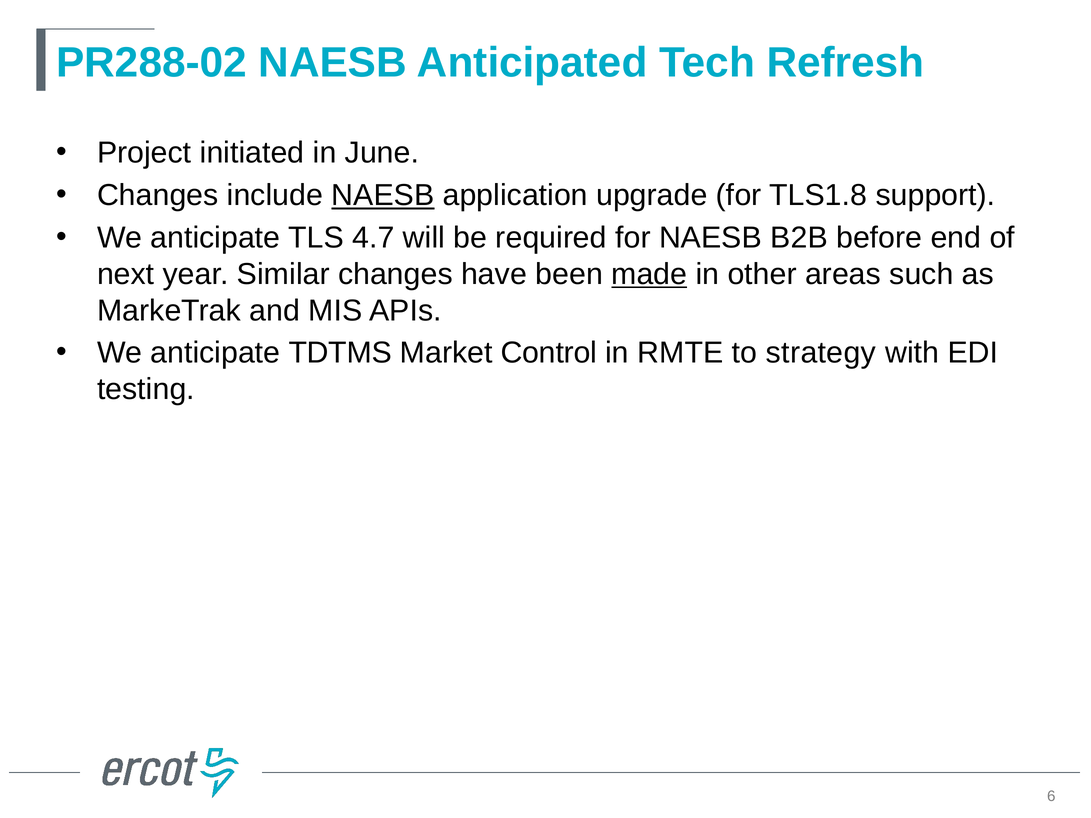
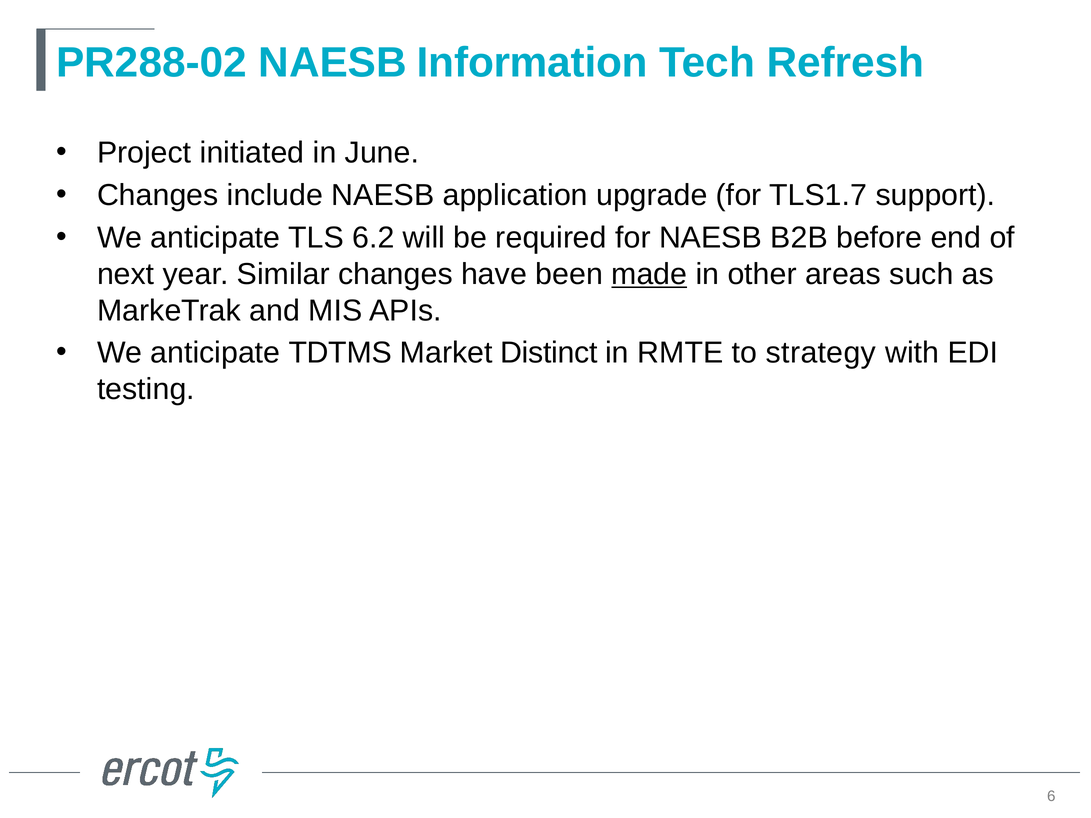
Anticipated: Anticipated -> Information (532, 63)
NAESB underline: present -> none (383, 195)
TLS1.8: TLS1.8 -> TLS1.7 (818, 195)
4.7: 4.7 -> 6.2 (373, 238)
Control: Control -> Distinct (549, 353)
